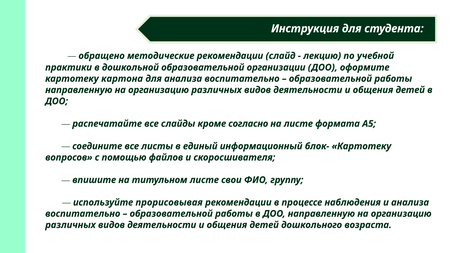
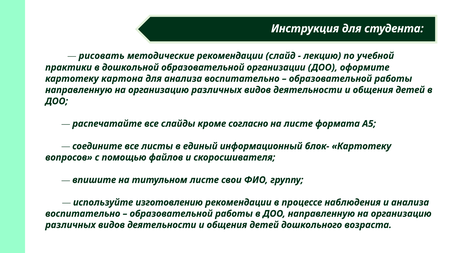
обращено: обращено -> рисовать (102, 56)
прорисовывая: прорисовывая -> изготовлению (169, 203)
